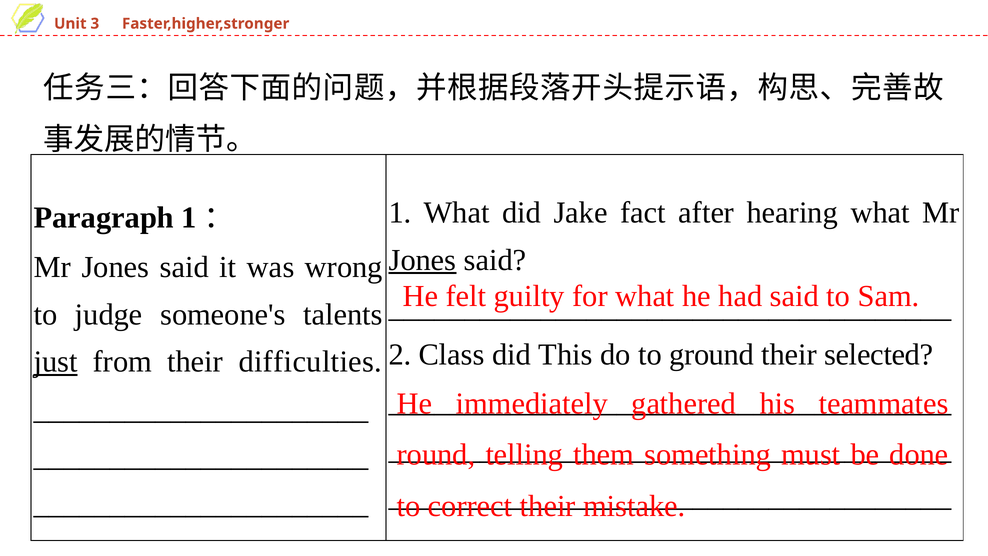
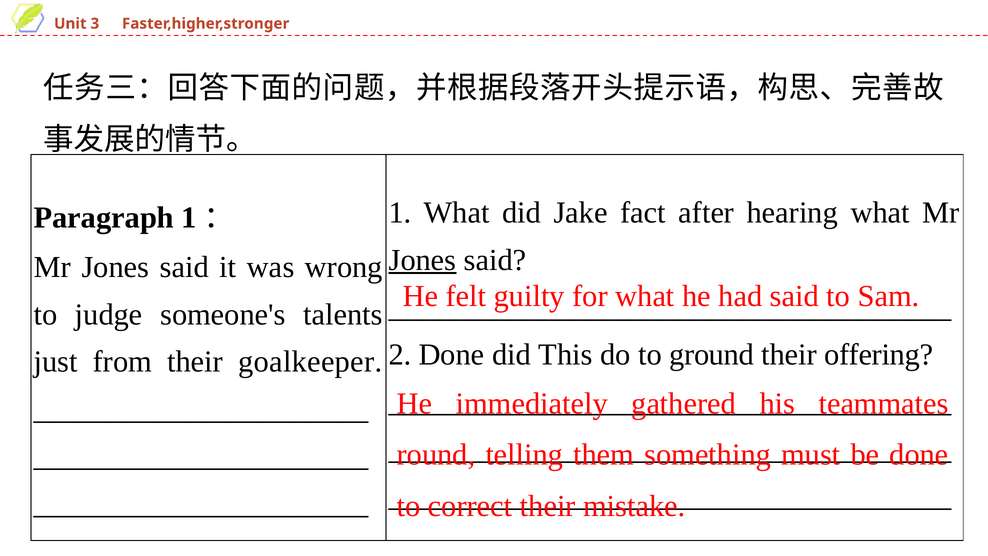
2 Class: Class -> Done (451, 354)
selected: selected -> offering (879, 354)
just underline: present -> none (56, 362)
difficulties: difficulties -> goalkeeper (310, 362)
